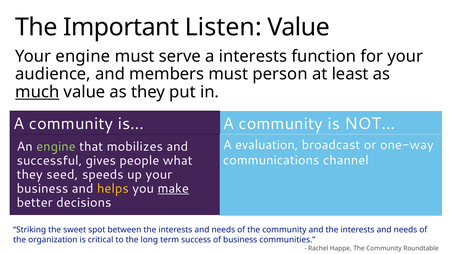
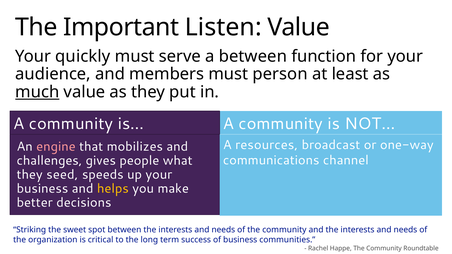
Your engine: engine -> quickly (83, 56)
a interests: interests -> between (253, 56)
evaluation: evaluation -> resources (267, 145)
engine colour: light green -> pink (56, 147)
successful: successful -> challenges (49, 161)
make underline: present -> none (173, 189)
